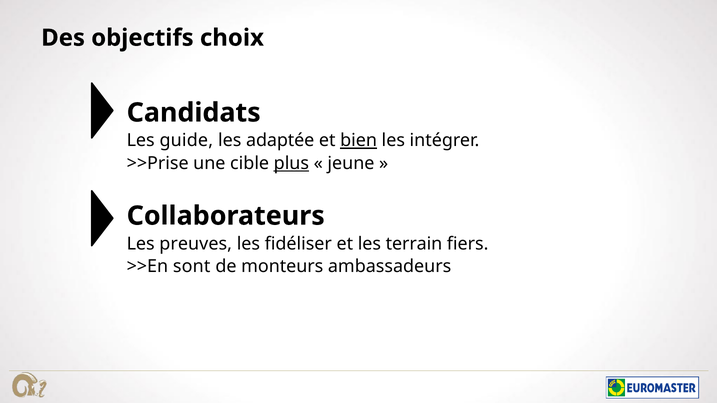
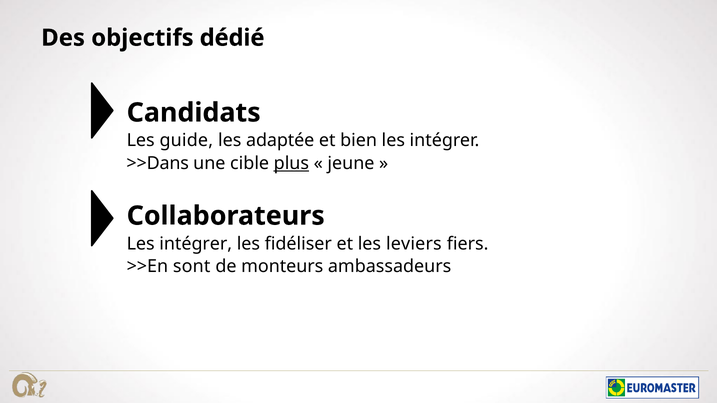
choix: choix -> dédié (232, 38)
bien underline: present -> none (359, 141)
>>Prise: >>Prise -> >>Dans (158, 164)
preuves: preuves -> intégrer (196, 244)
terrain: terrain -> leviers (414, 244)
